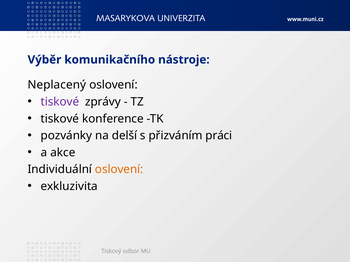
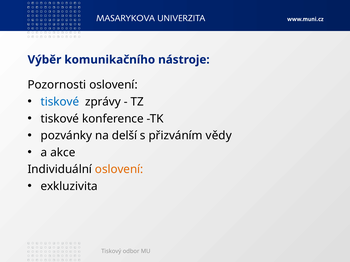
Neplacený: Neplacený -> Pozornosti (57, 85)
tiskové colour: purple -> blue (60, 102)
práci: práci -> vědy (219, 136)
